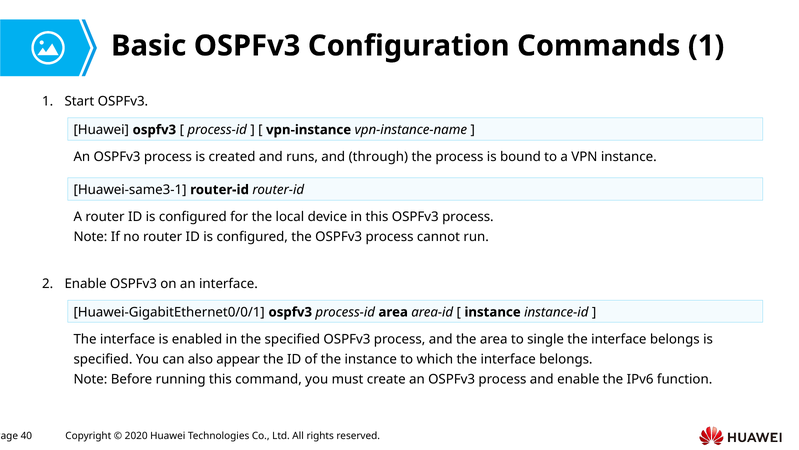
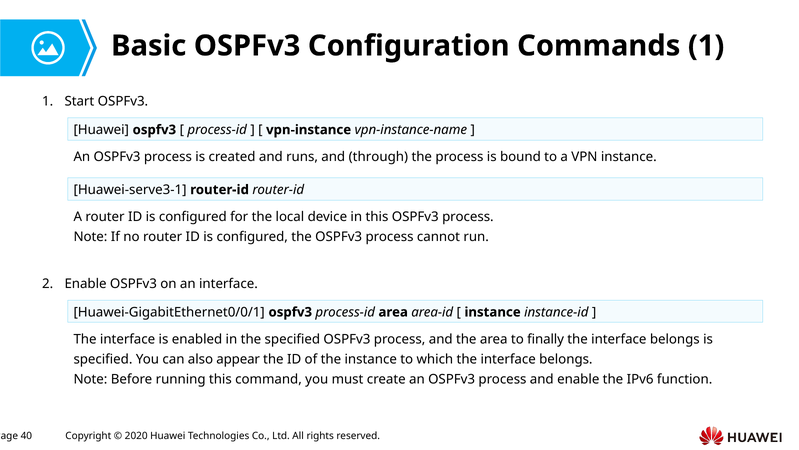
Huawei-same3-1: Huawei-same3-1 -> Huawei-serve3-1 (130, 189)
single: single -> finally (546, 339)
